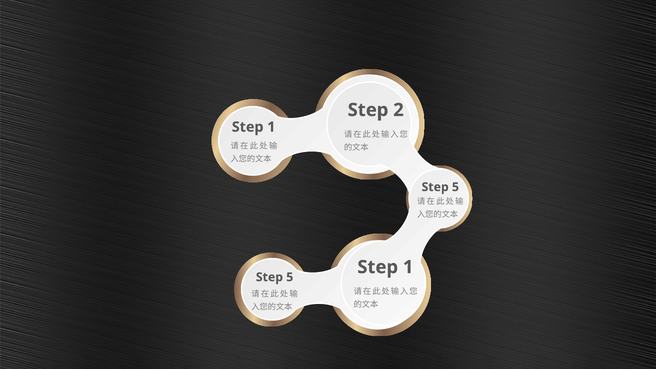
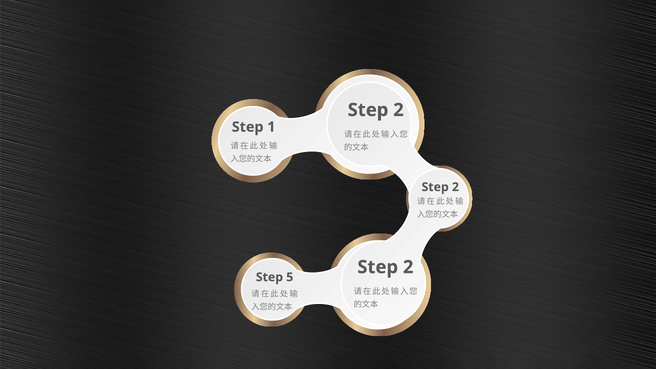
5: 5 -> 2 (455, 187)
1: 1 -> 2 (408, 267)
